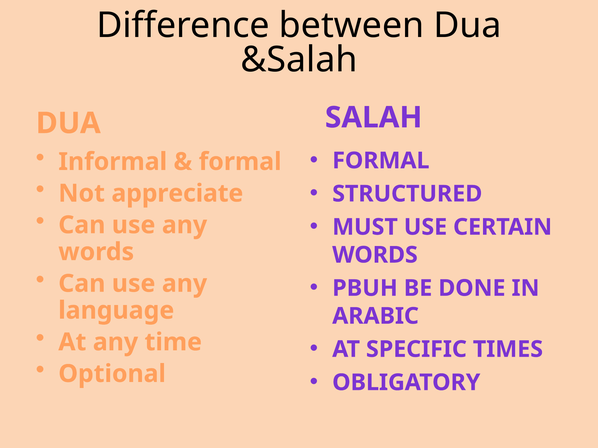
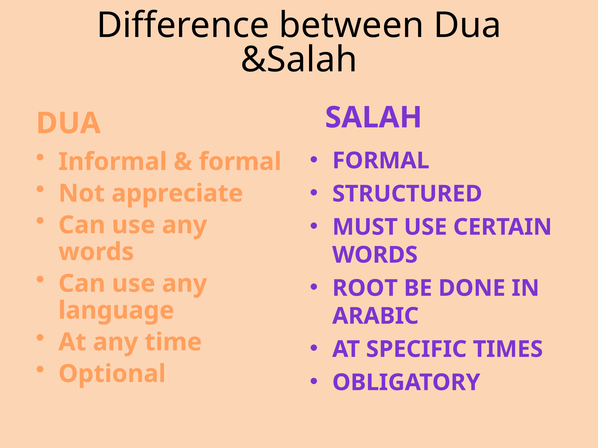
PBUH: PBUH -> ROOT (365, 288)
